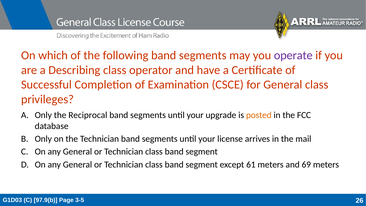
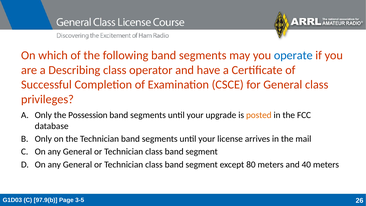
operate colour: purple -> blue (293, 55)
Reciprocal: Reciprocal -> Possession (88, 115)
61: 61 -> 80 (251, 164)
69: 69 -> 40 (306, 164)
